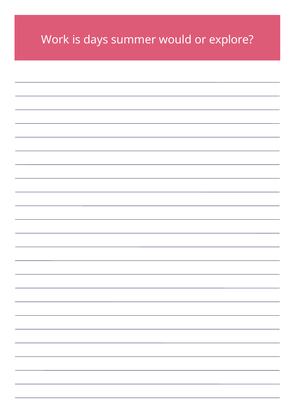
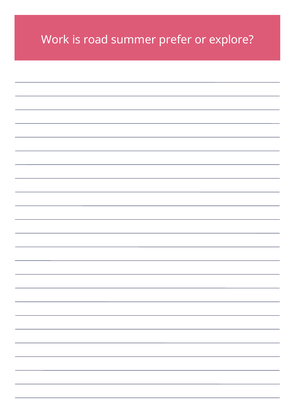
days: days -> road (96, 40)
would: would -> prefer (175, 40)
